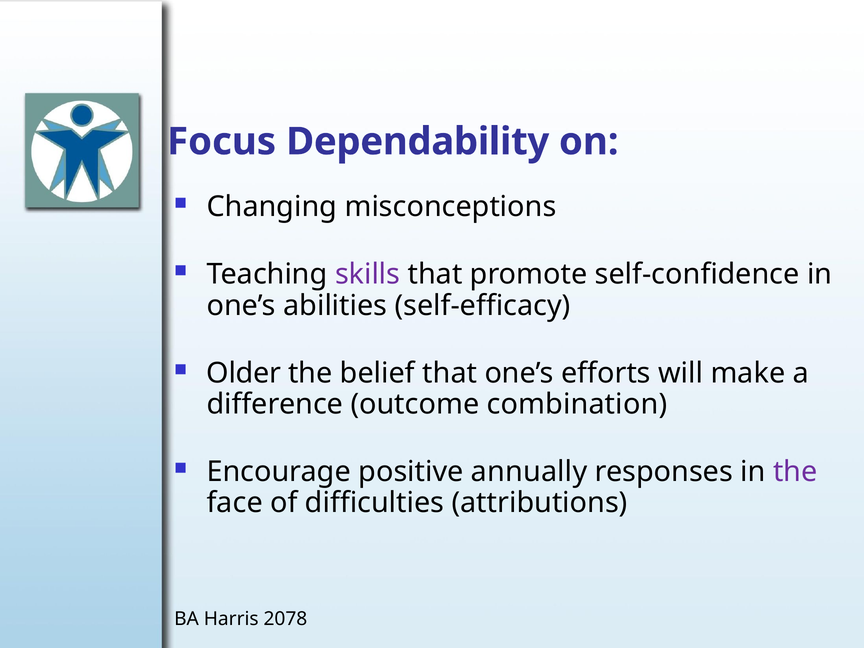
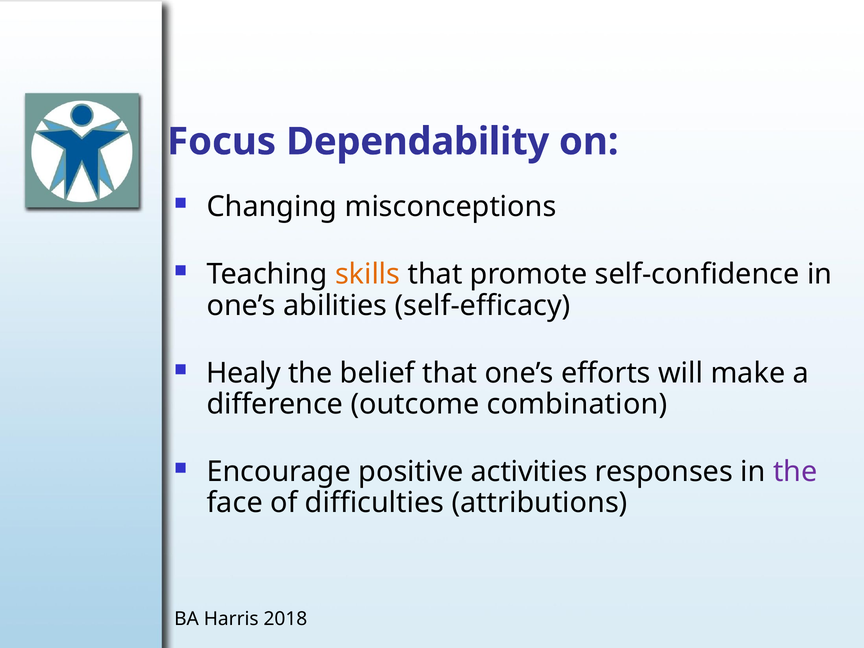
skills colour: purple -> orange (368, 274)
Older: Older -> Healy (244, 373)
annually: annually -> activities (529, 472)
2078: 2078 -> 2018 (285, 619)
